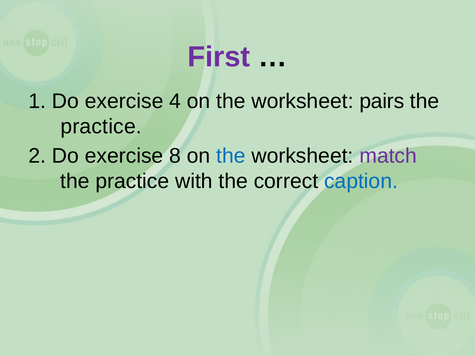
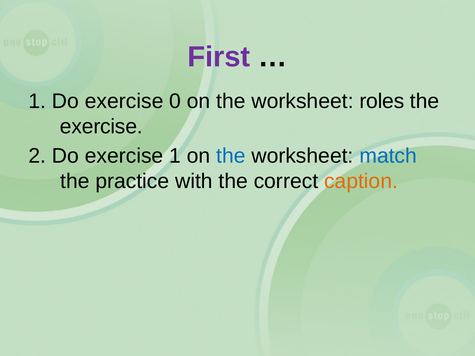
4: 4 -> 0 (175, 101)
pairs: pairs -> roles (382, 101)
practice: practice -> exercise (101, 126)
exercise 8: 8 -> 1 (175, 156)
match colour: purple -> blue (388, 156)
caption colour: blue -> orange (361, 181)
